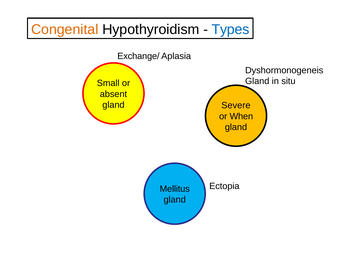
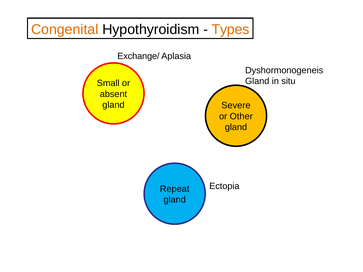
Types colour: blue -> orange (230, 29)
When: When -> Other (241, 116)
Mellitus: Mellitus -> Repeat (175, 189)
